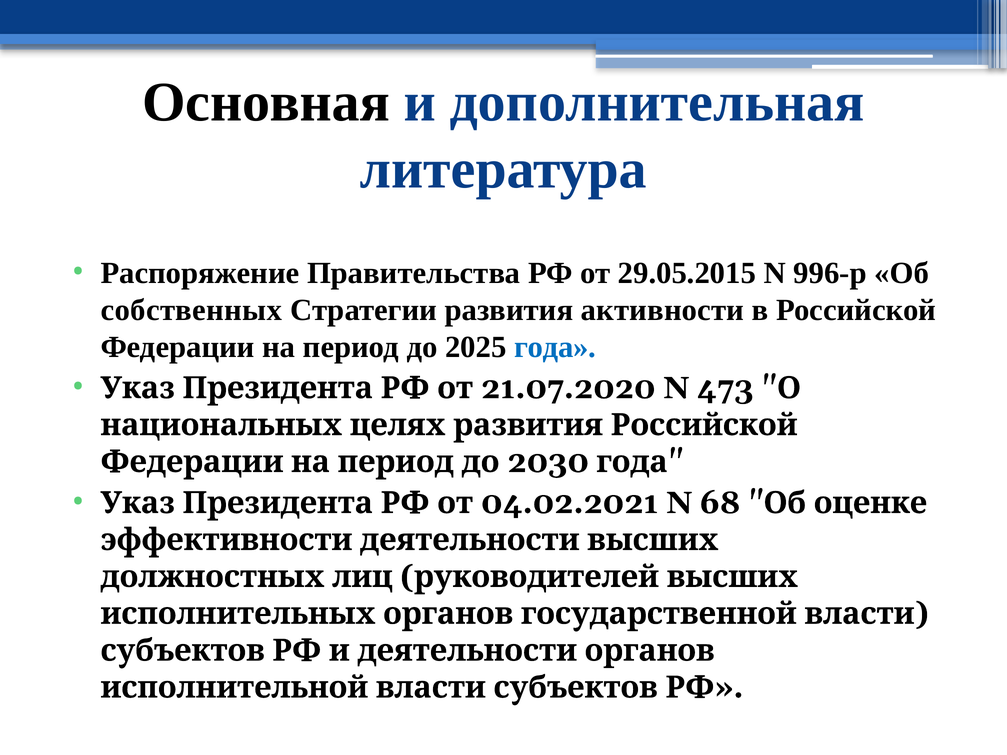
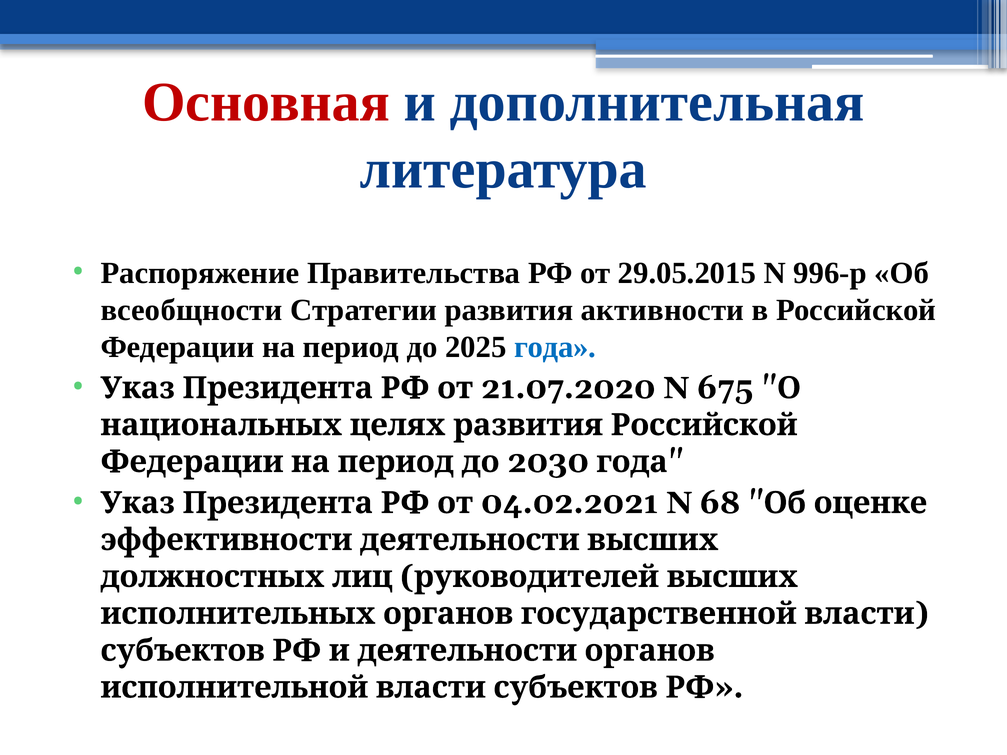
Основная colour: black -> red (266, 102)
собственных: собственных -> всеобщности (192, 310)
473: 473 -> 675 (725, 388)
